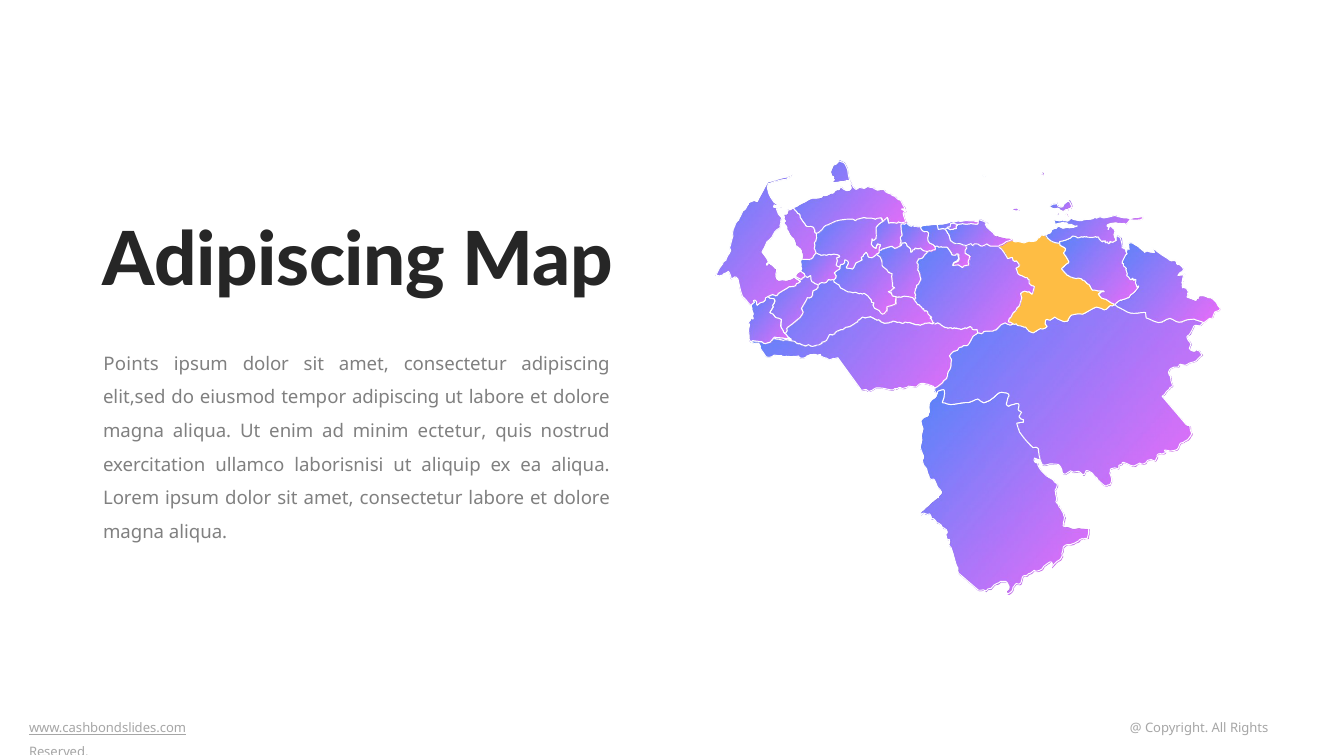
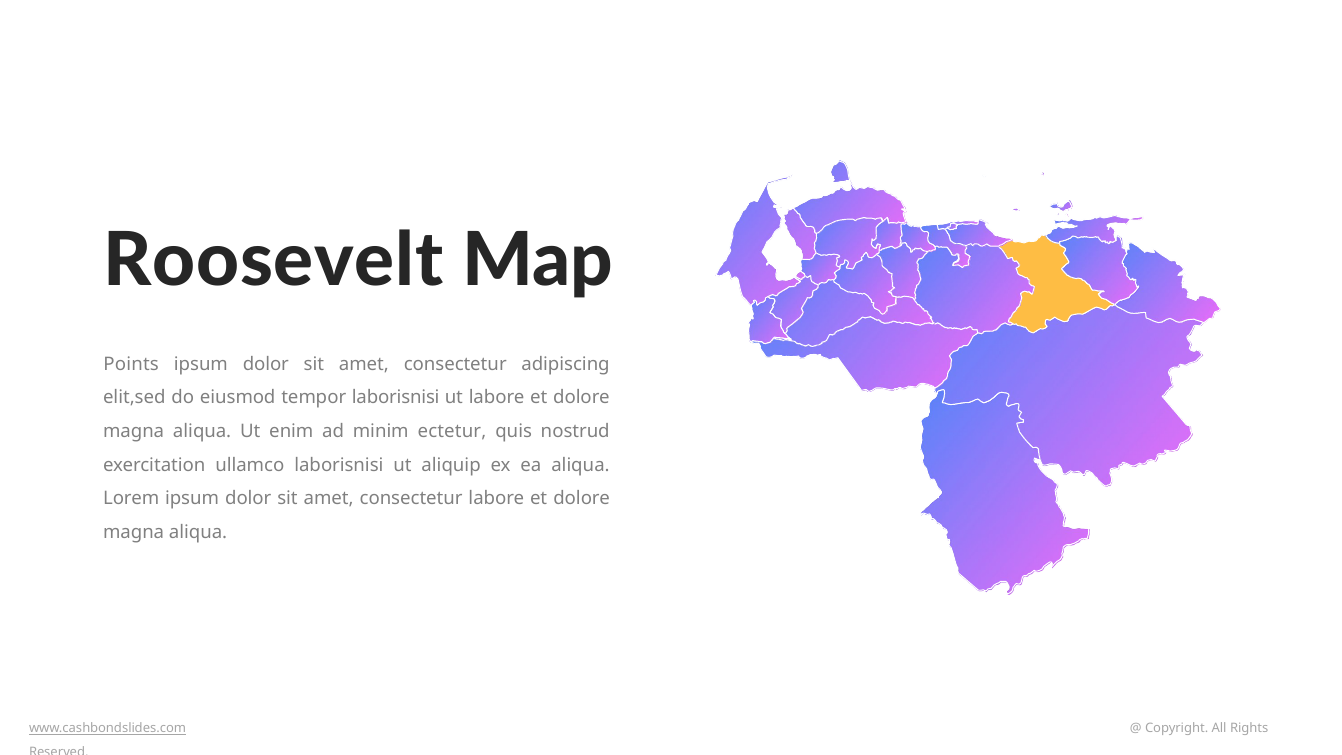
Adipiscing: Adipiscing -> Roosevelt (273, 261)
tempor adipiscing: adipiscing -> laborisnisi (396, 398)
